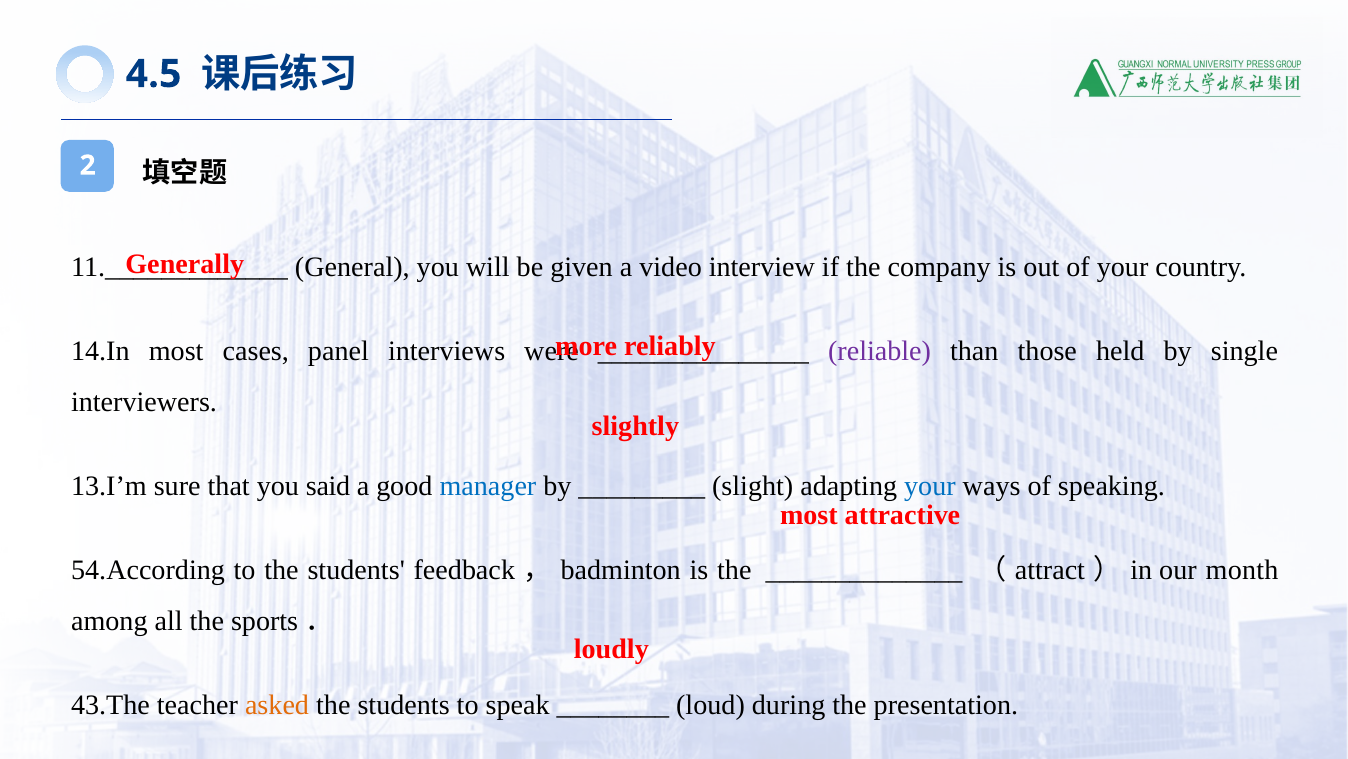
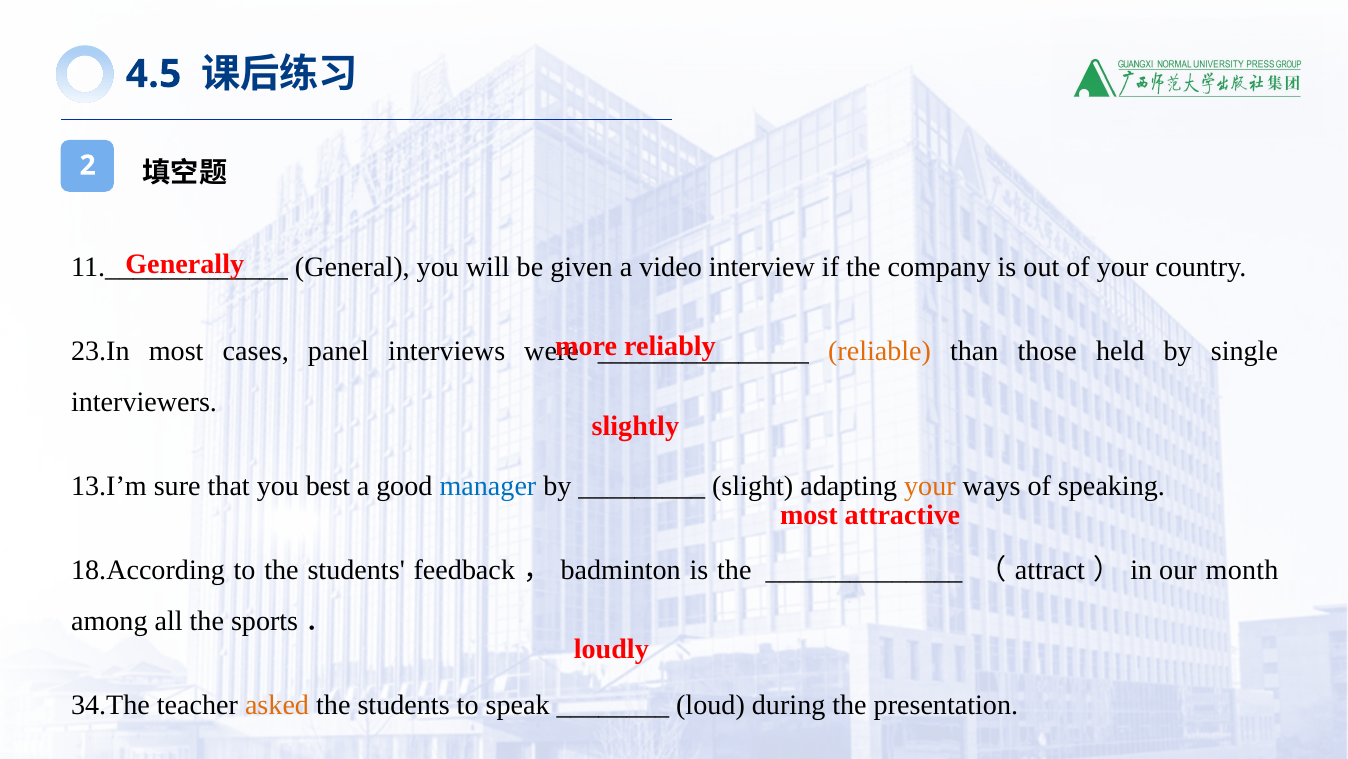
14.In: 14.In -> 23.In (100, 351)
reliable colour: purple -> orange (880, 351)
said: said -> best (328, 486)
your colour: blue -> orange (930, 486)
54.According: 54.According -> 18.According (148, 570)
43.The: 43.The -> 34.The (110, 705)
